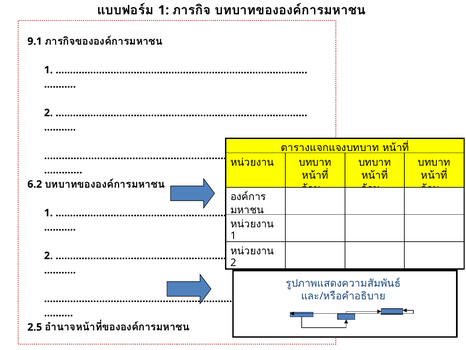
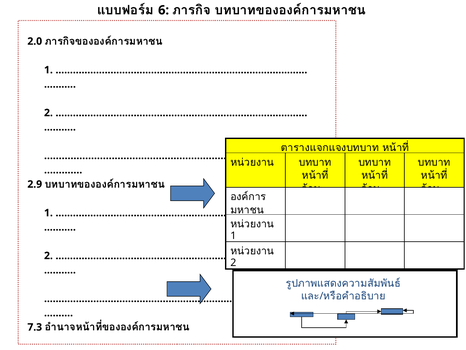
1: 1 -> 6 (164, 10)
9.1: 9.1 -> 2.0 (35, 41)
6.2: 6.2 -> 2.9 (35, 184)
2.5: 2.5 -> 7.3 (35, 327)
